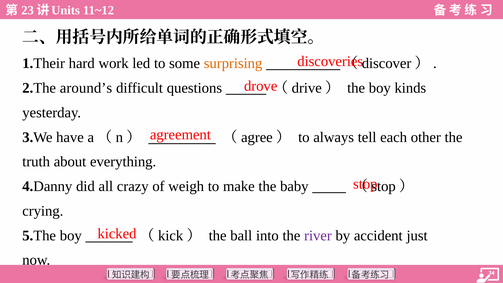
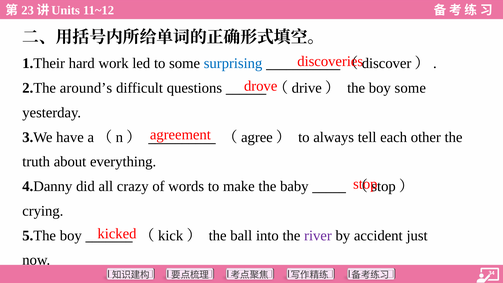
surprising colour: orange -> blue (233, 63)
boy kinds: kinds -> some (410, 88)
weigh: weigh -> words (186, 186)
